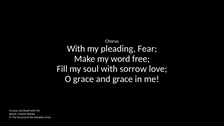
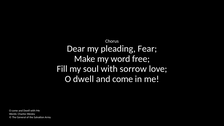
With: With -> Dear (76, 49)
O grace: grace -> dwell (83, 79)
and grace: grace -> come (123, 79)
